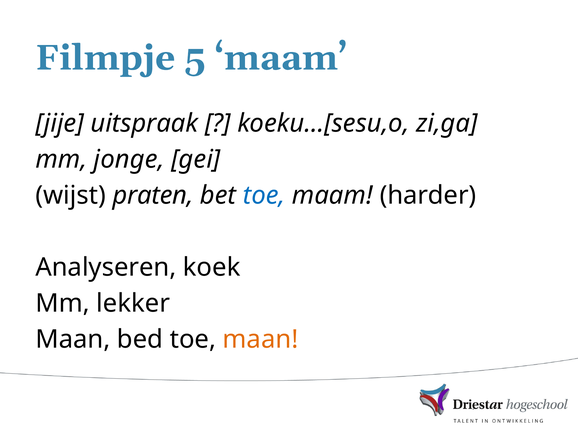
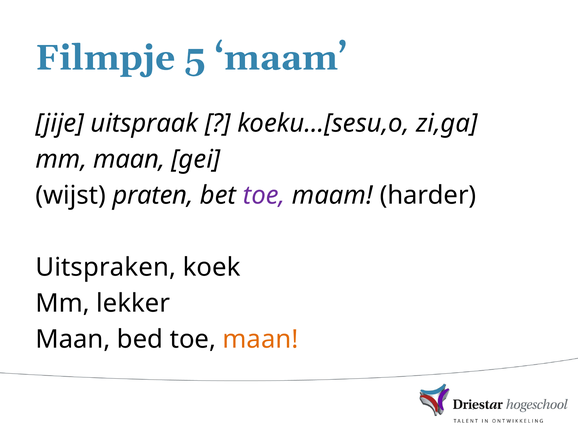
mm jonge: jonge -> maan (129, 159)
toe colour: blue -> purple (264, 195)
Analyseren: Analyseren -> Uitspraken (106, 267)
